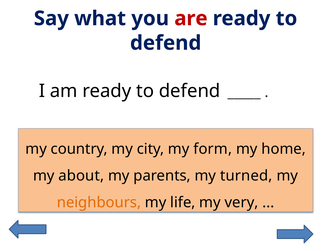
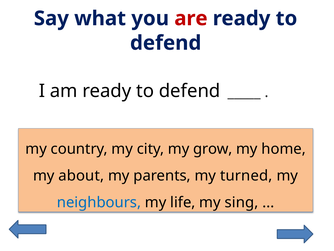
form: form -> grow (213, 149)
neighbours colour: orange -> blue (99, 202)
very: very -> sing (241, 202)
